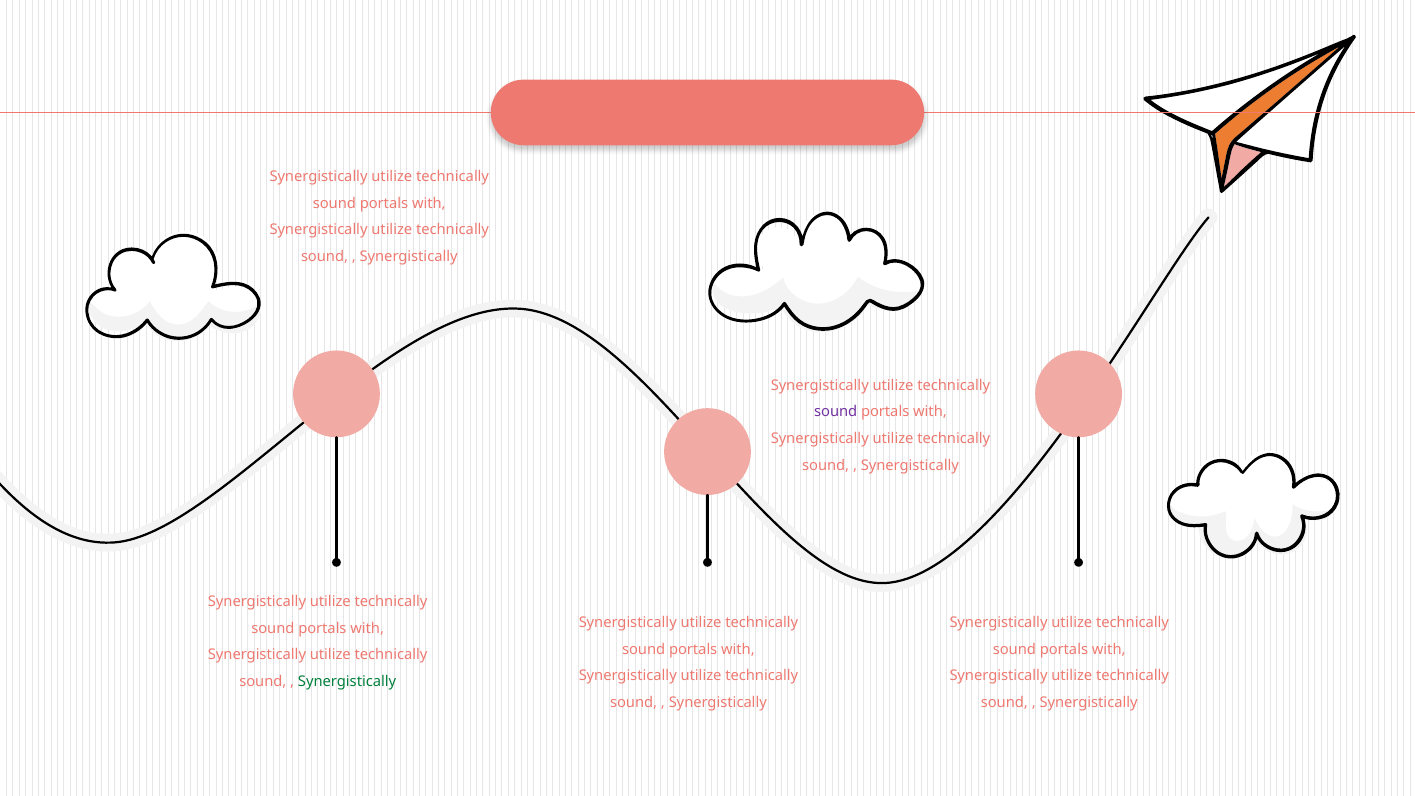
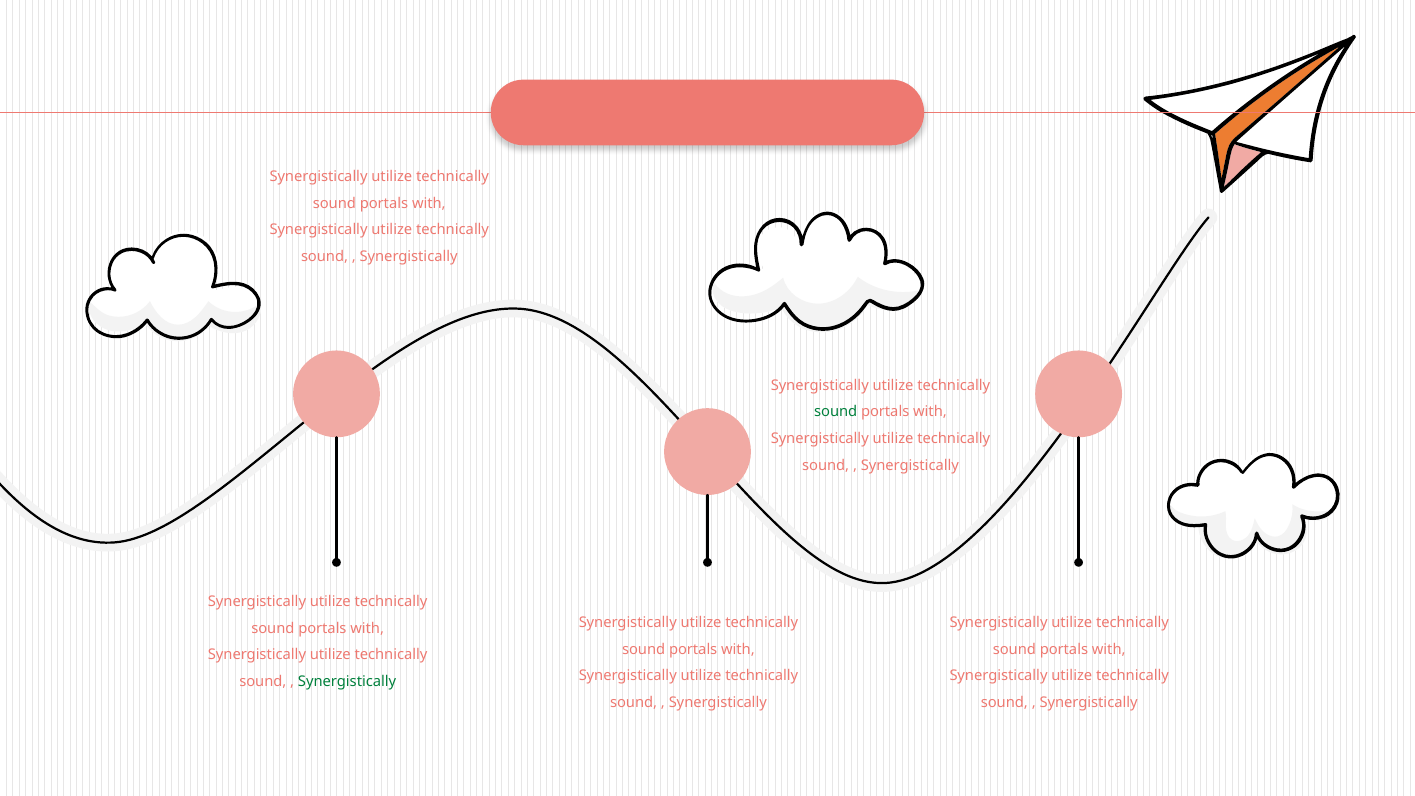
sound colour: purple -> green (836, 412)
